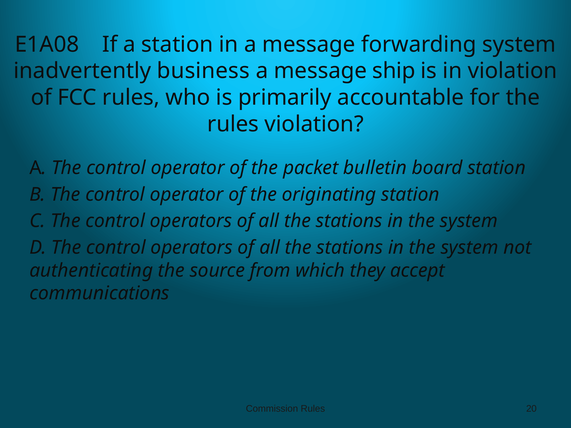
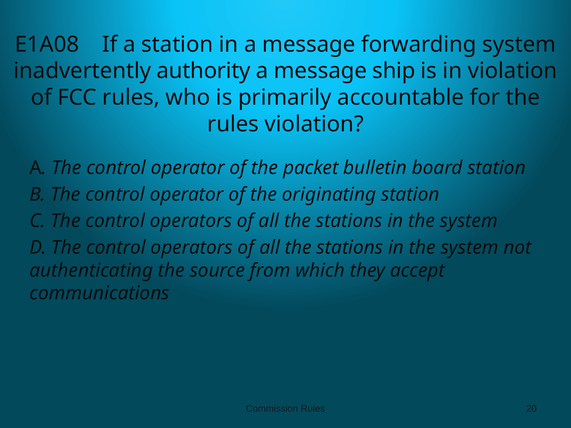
business: business -> authority (204, 71)
